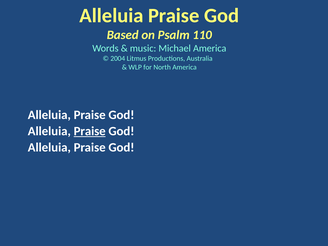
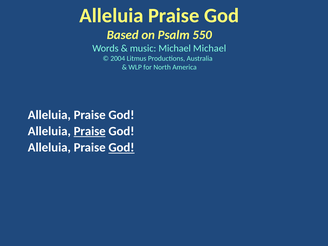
110: 110 -> 550 (202, 35)
Michael America: America -> Michael (210, 48)
God underline: none -> present (121, 148)
